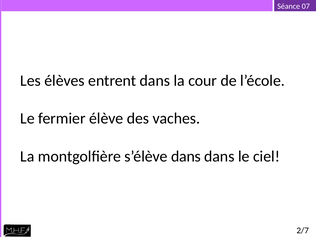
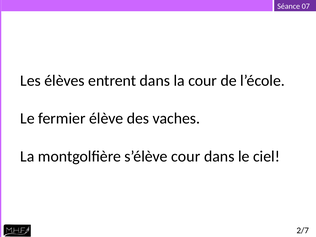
s’élève dans: dans -> cour (186, 156)
